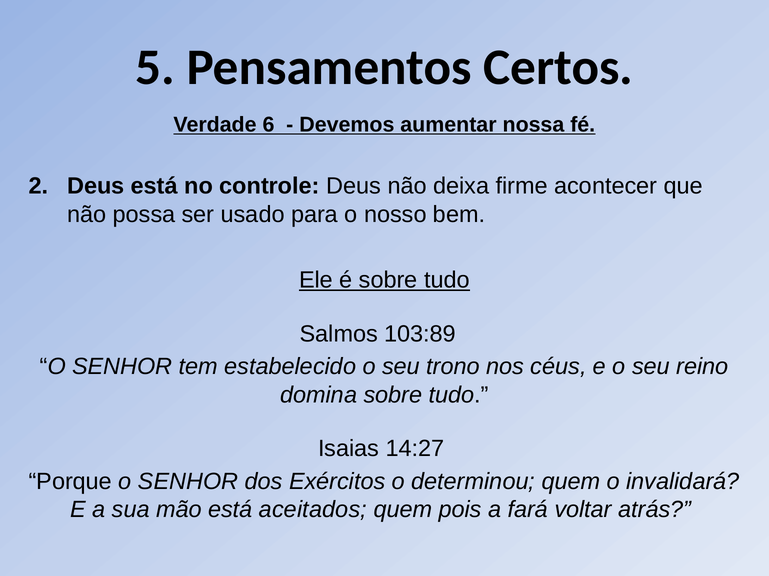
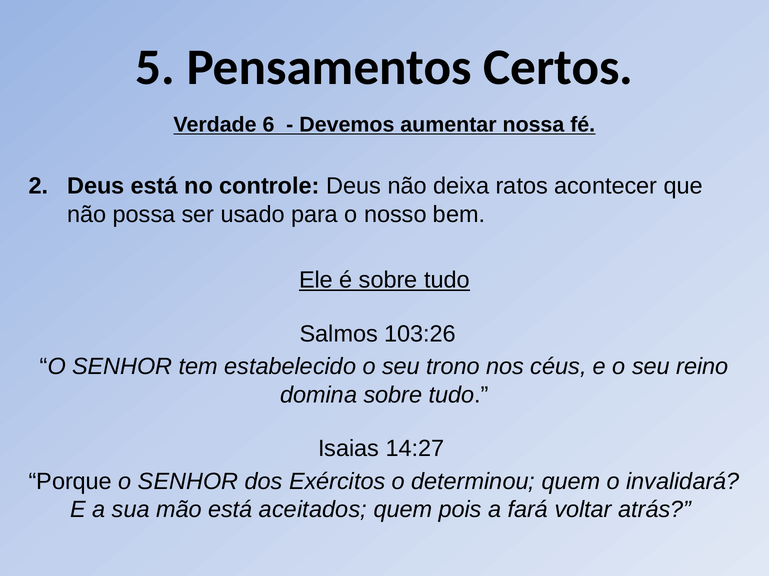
firme: firme -> ratos (522, 186)
103:89: 103:89 -> 103:26 (420, 334)
